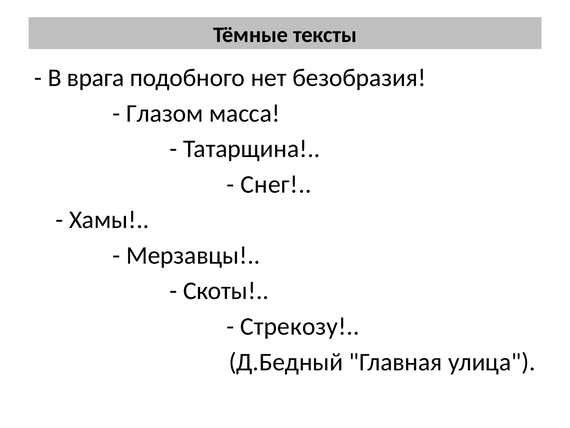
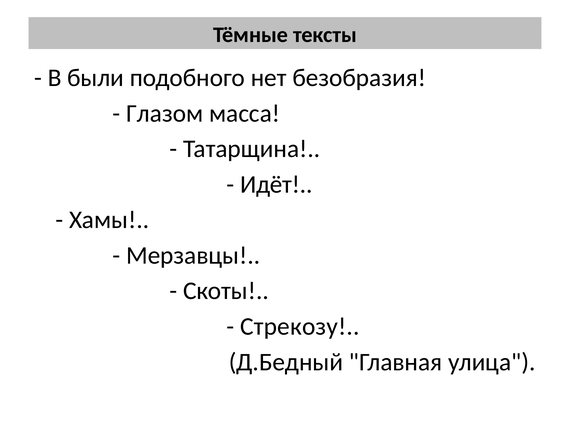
врага: врага -> были (96, 78)
Снег: Снег -> Идёт (276, 184)
